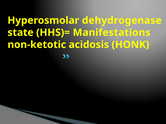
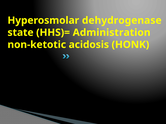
Manifestations: Manifestations -> Administration (112, 33)
